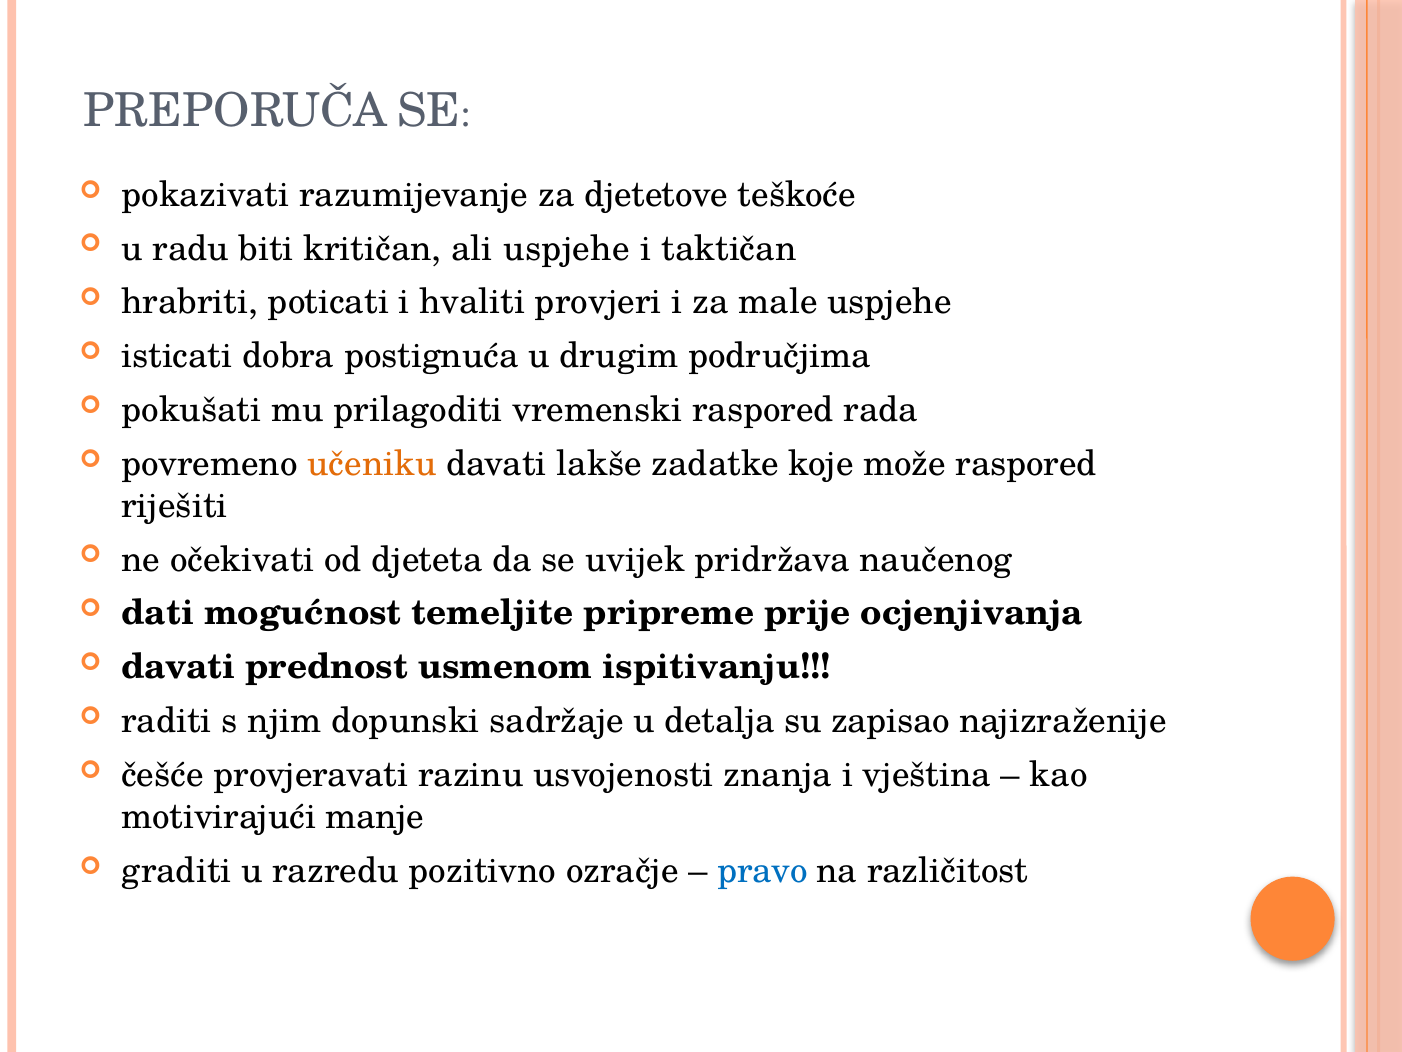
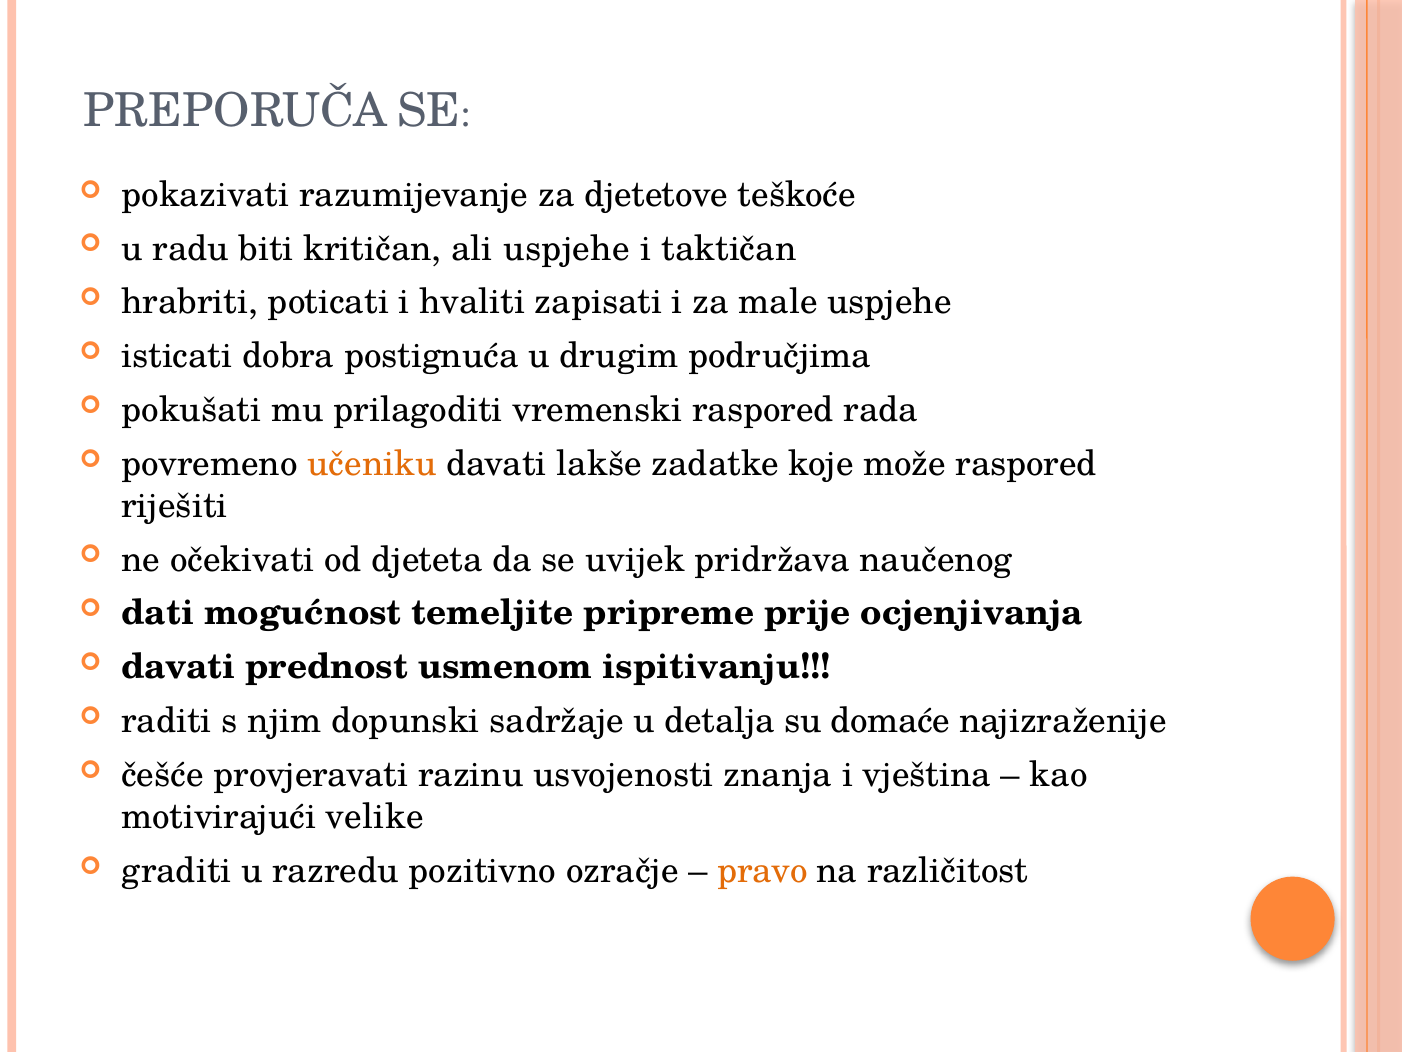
provjeri: provjeri -> zapisati (599, 302)
zapisao: zapisao -> domaće (891, 721)
manje: manje -> velike (375, 816)
pravo colour: blue -> orange (762, 870)
